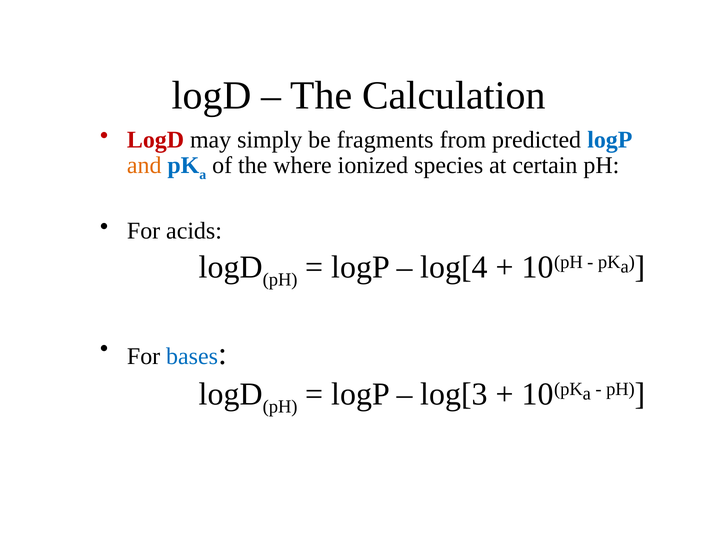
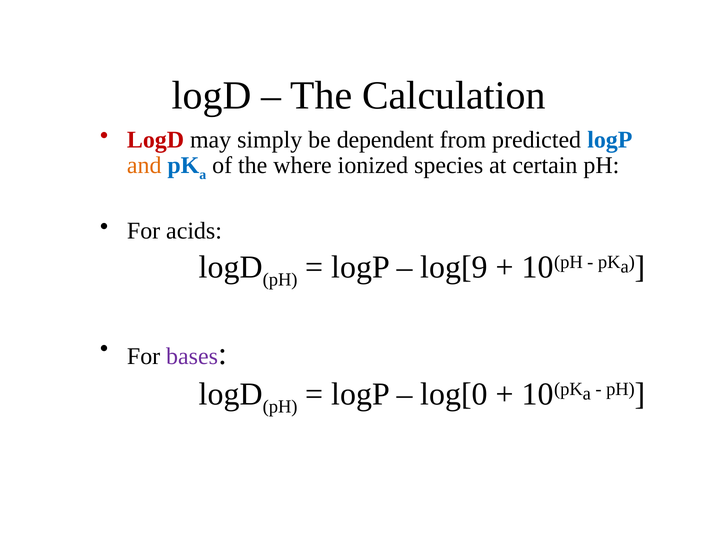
fragments: fragments -> dependent (385, 140)
log[4: log[4 -> log[9 (454, 267)
bases colour: blue -> purple (192, 356)
log[3: log[3 -> log[0 (454, 394)
